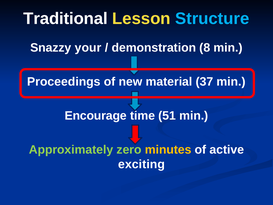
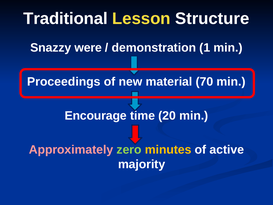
Structure colour: light blue -> white (212, 18)
your: your -> were (88, 48)
8: 8 -> 1 (205, 48)
37: 37 -> 70 (204, 82)
51: 51 -> 20 (167, 116)
Approximately colour: light green -> pink (71, 150)
exciting: exciting -> majority (142, 164)
